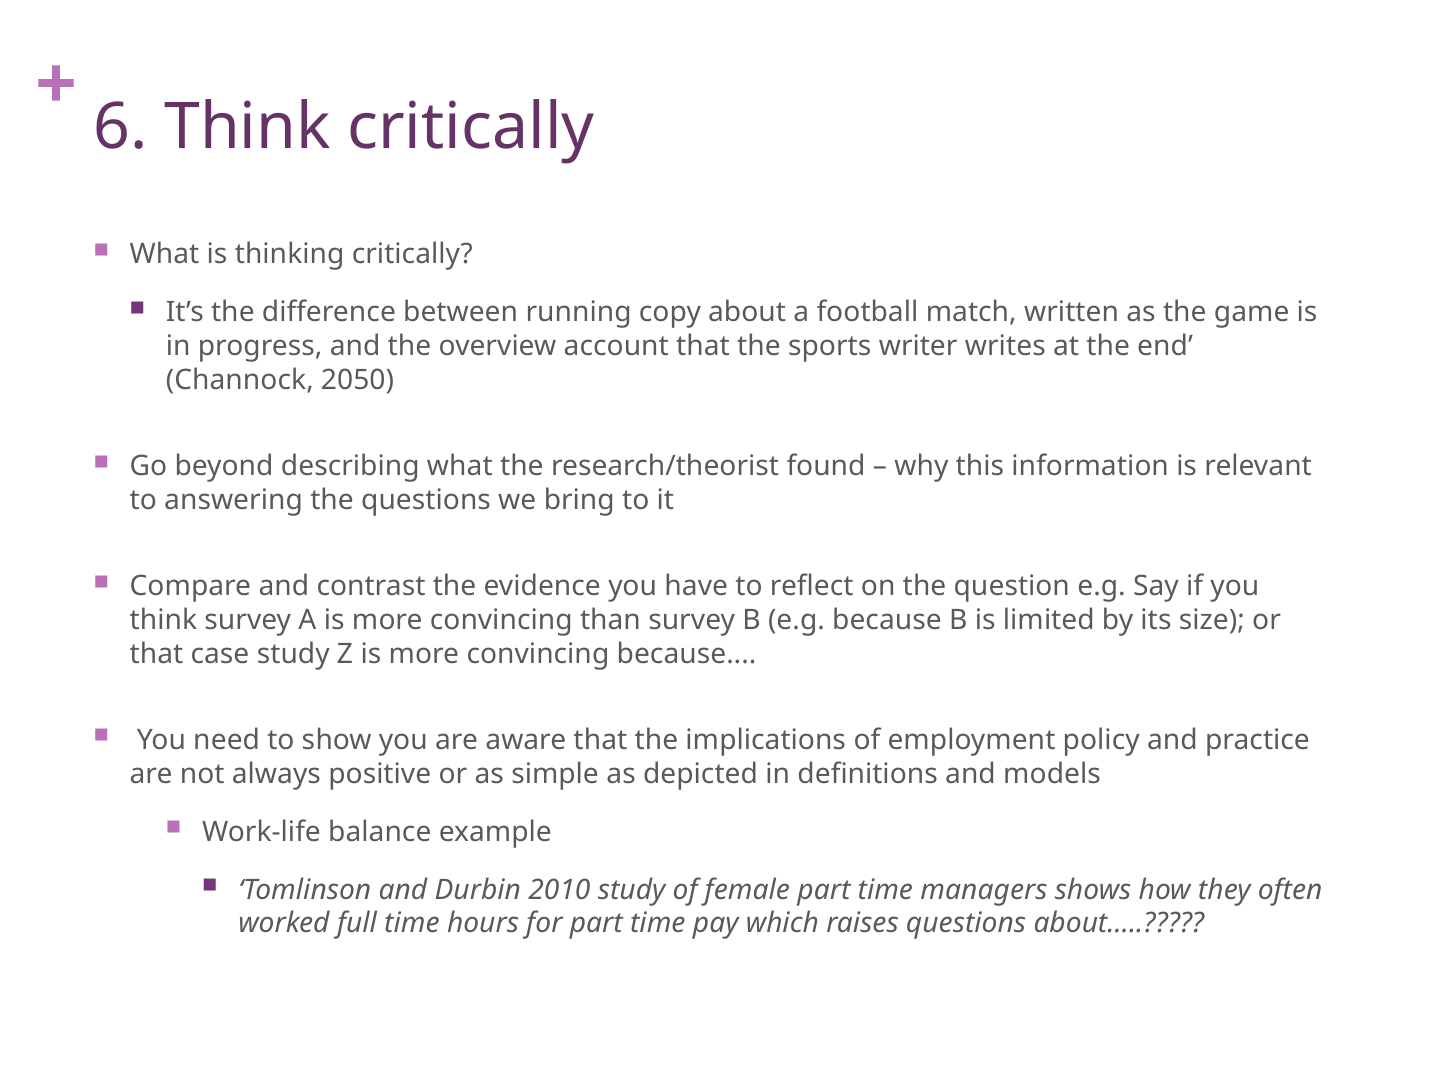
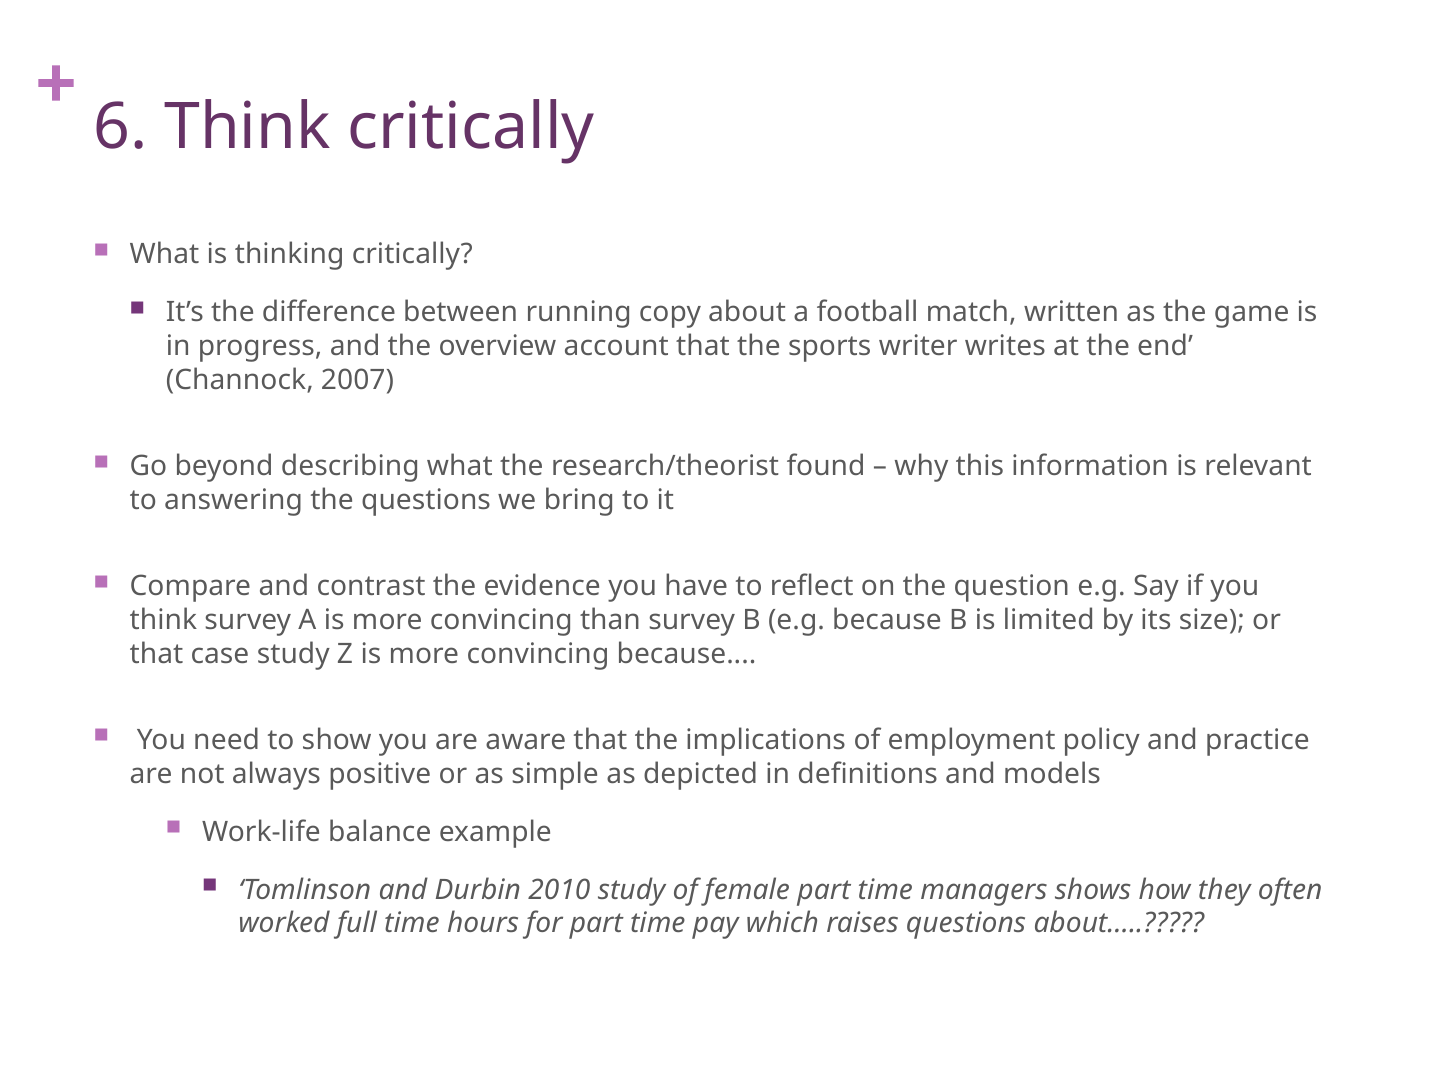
2050: 2050 -> 2007 (357, 380)
